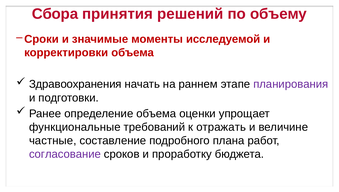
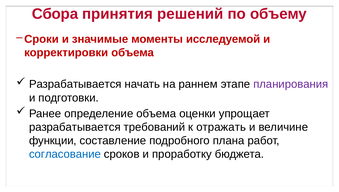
Здравоохранения: Здравоохранения -> Разрабатывается (75, 84)
функциональные: функциональные -> разрабатывается (75, 127)
частные: частные -> функции (53, 141)
согласование colour: purple -> blue (65, 154)
